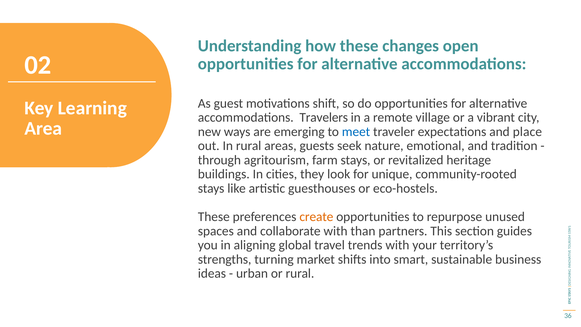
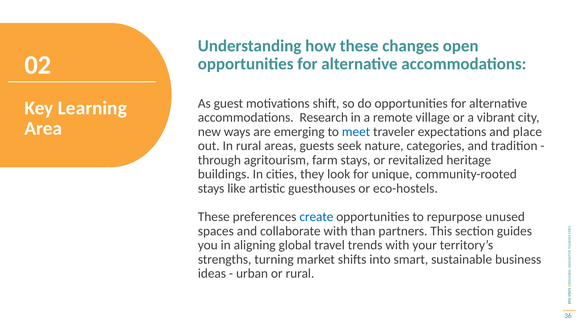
Travelers: Travelers -> Research (324, 117)
emotional: emotional -> categories (436, 146)
create colour: orange -> blue (316, 217)
